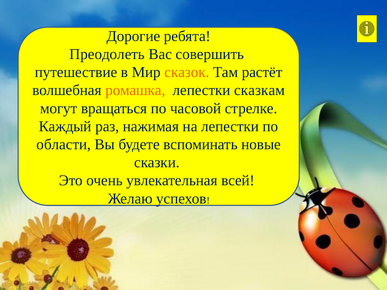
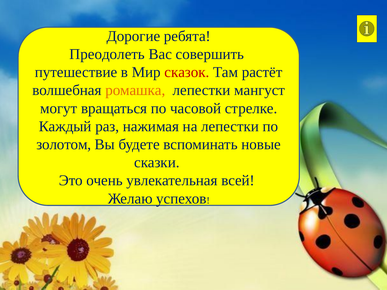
сказок colour: orange -> red (187, 72)
сказкам: сказкам -> мангуст (260, 90)
области: области -> золотом (64, 145)
